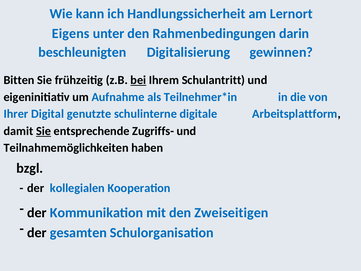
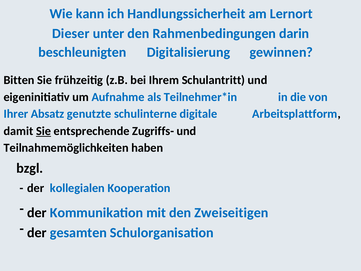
Eigens: Eigens -> Dieser (71, 34)
bei underline: present -> none (138, 80)
Digital: Digital -> Absatz (48, 114)
